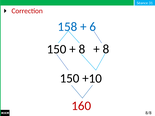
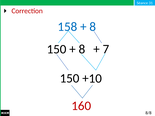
6: 6 -> 8 (93, 27)
8: 8 -> 7 (106, 49)
